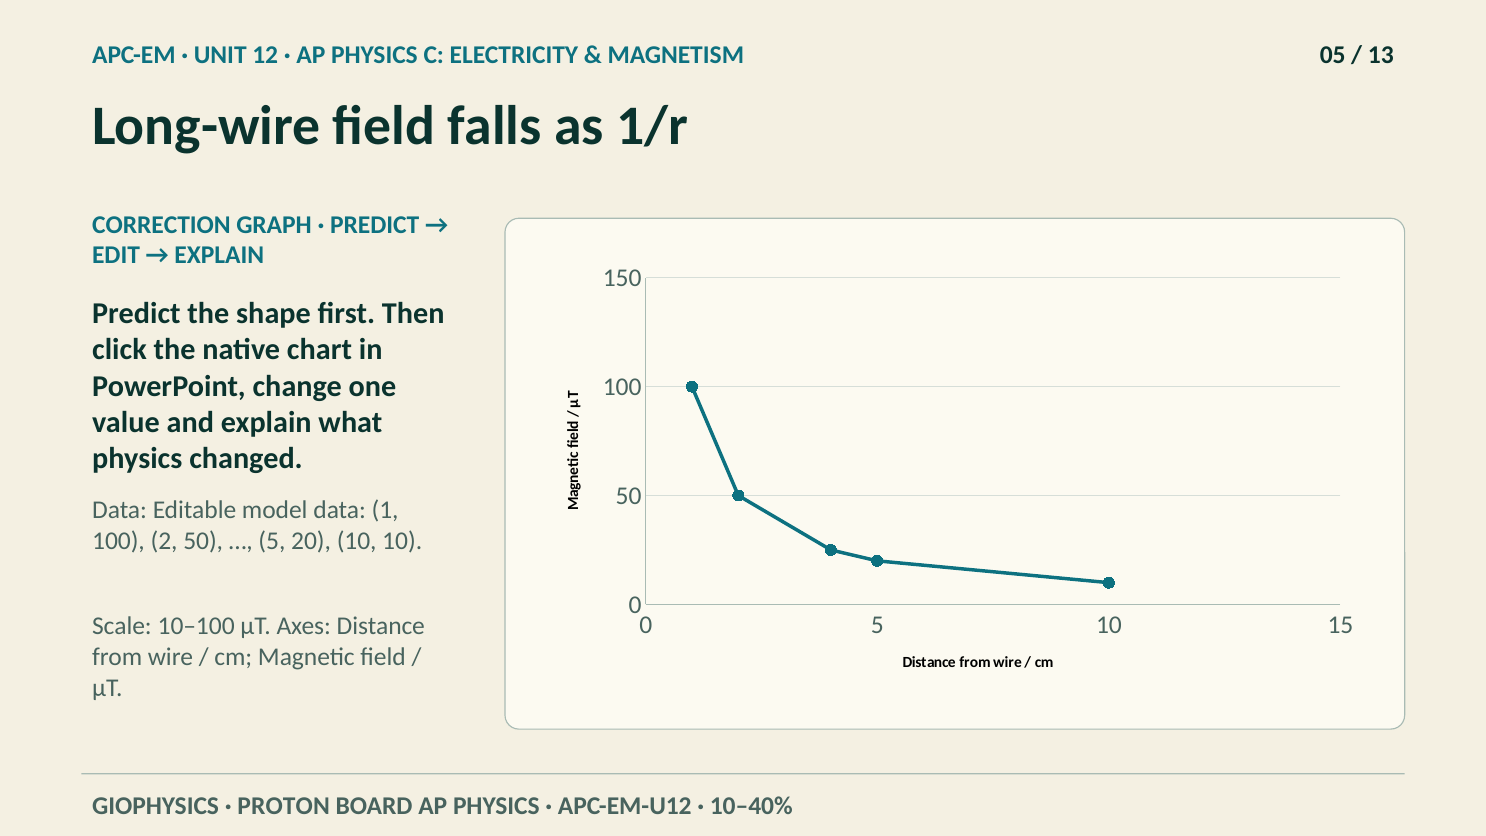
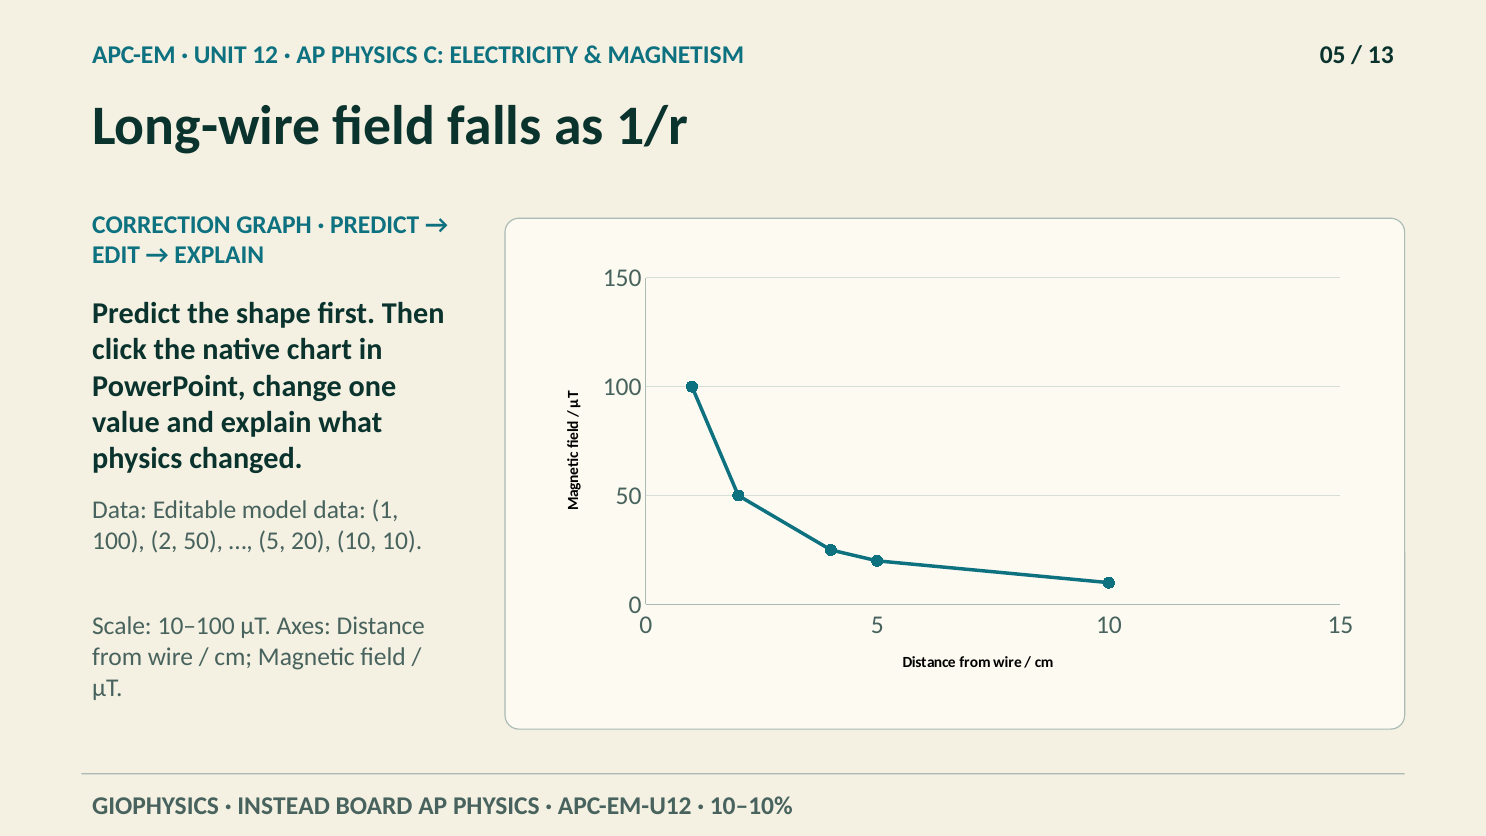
PROTON: PROTON -> INSTEAD (284, 806)
10–40%: 10–40% -> 10–10% (751, 806)
